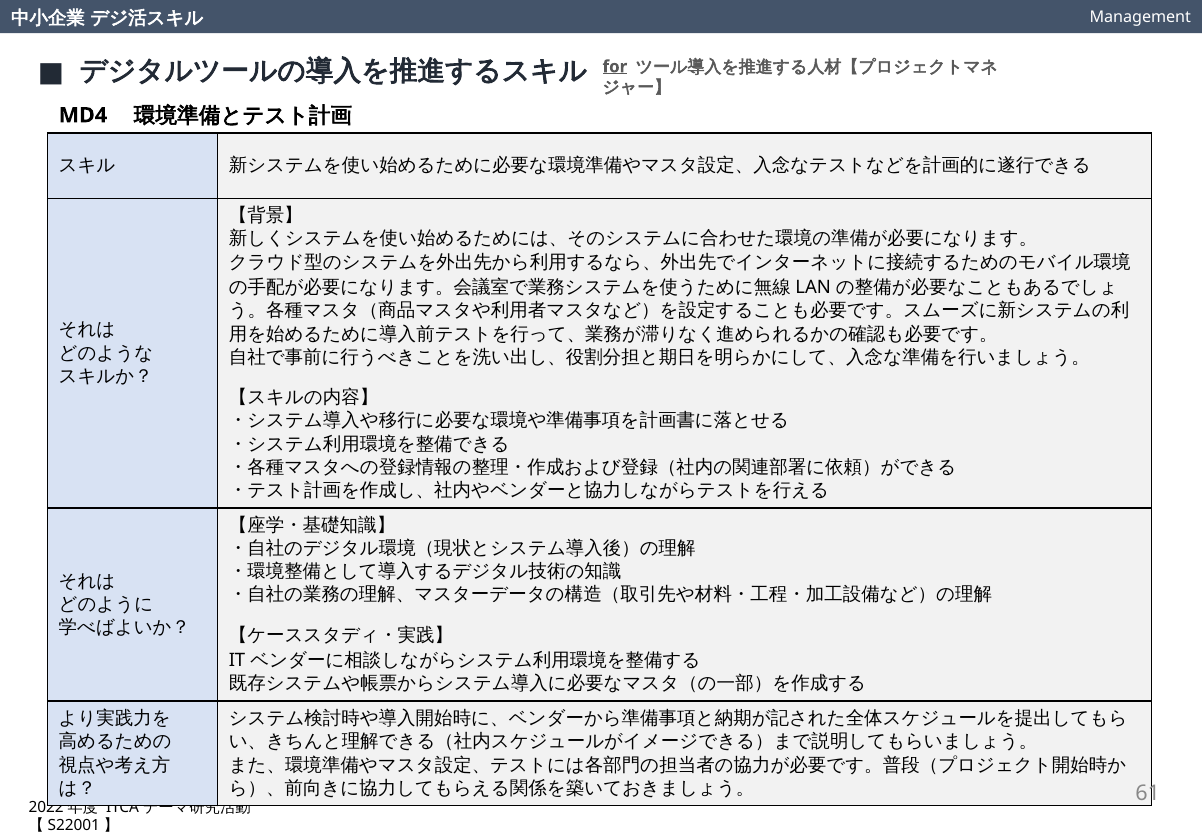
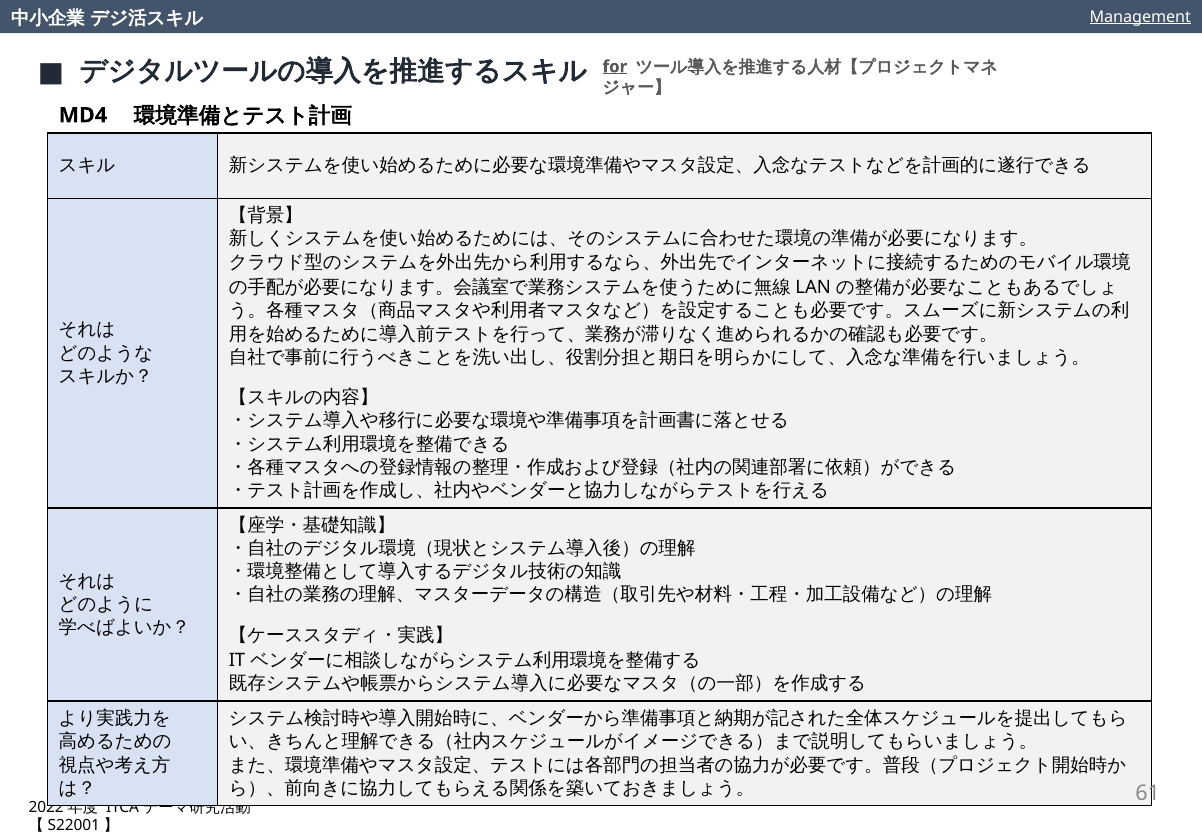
Management underline: none -> present (1140, 17)
